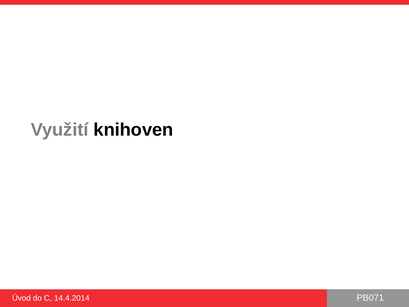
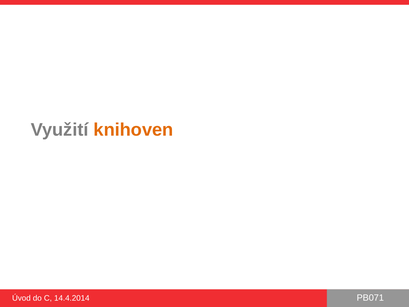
knihoven colour: black -> orange (133, 130)
